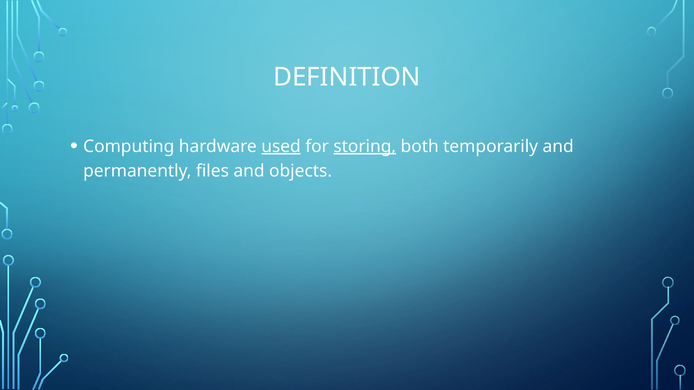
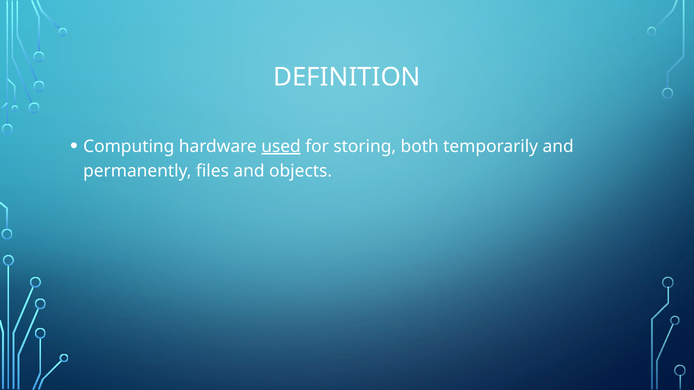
storing underline: present -> none (365, 146)
